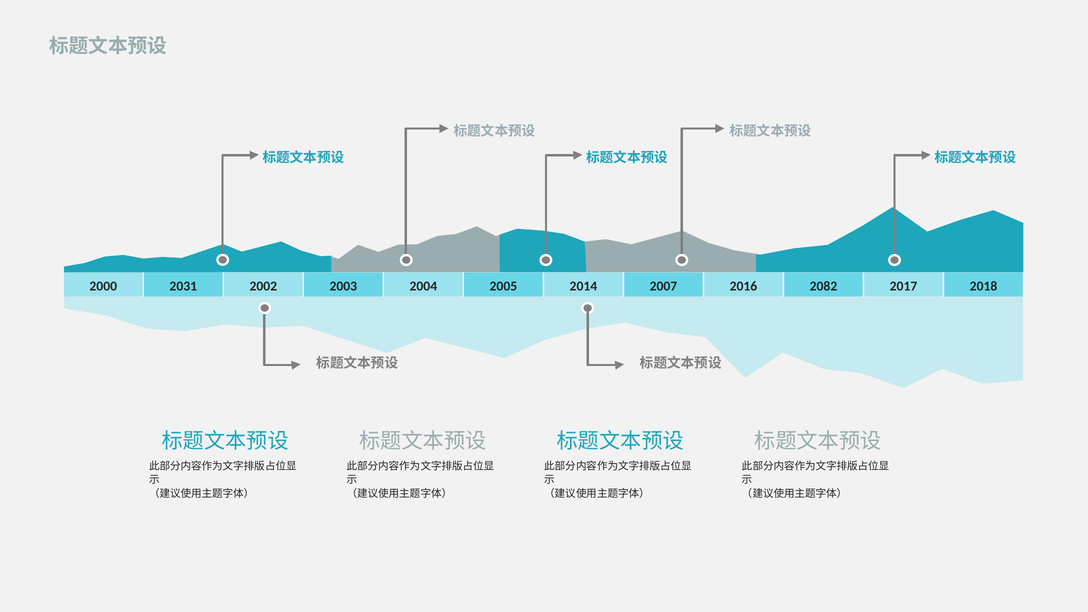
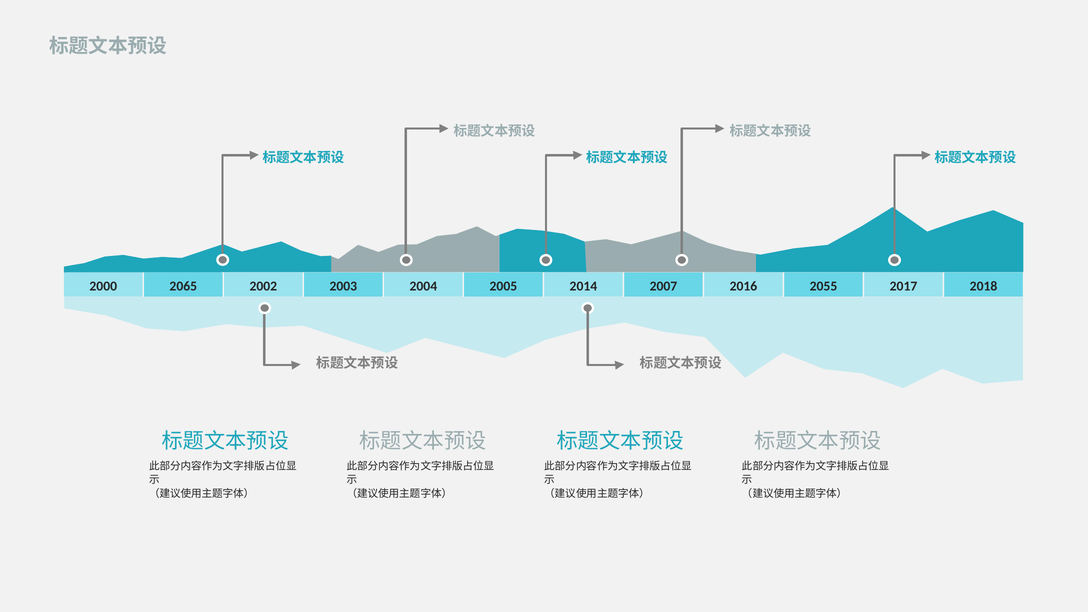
2031: 2031 -> 2065 (183, 286)
2082: 2082 -> 2055 (823, 286)
